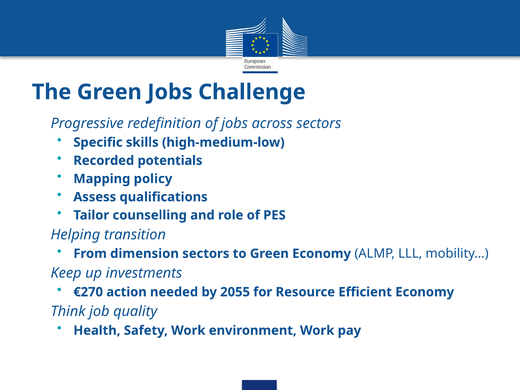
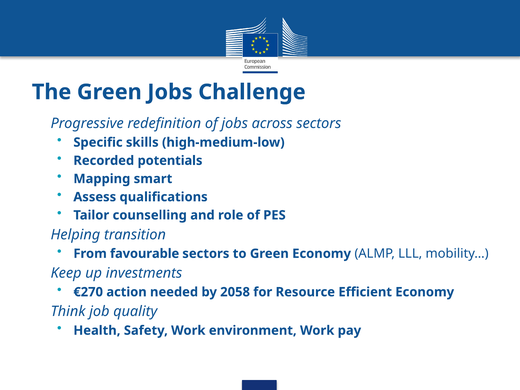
policy: policy -> smart (153, 179)
dimension: dimension -> favourable (145, 254)
2055: 2055 -> 2058 (235, 292)
